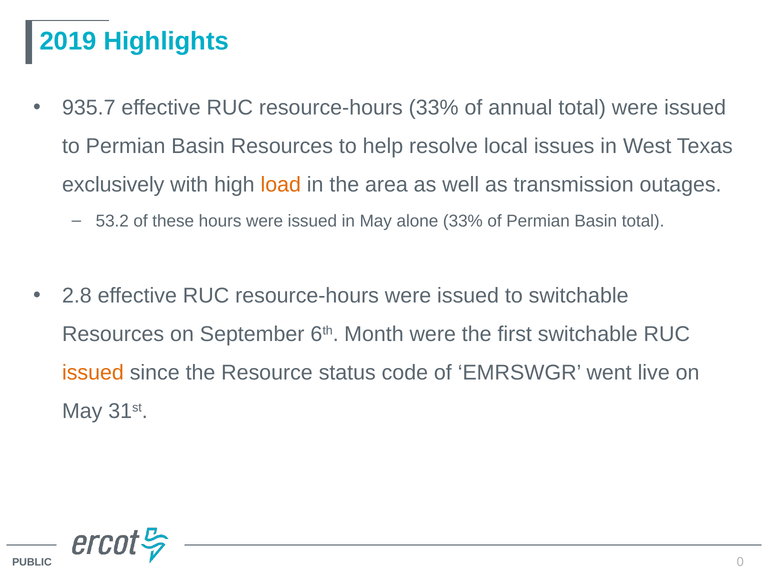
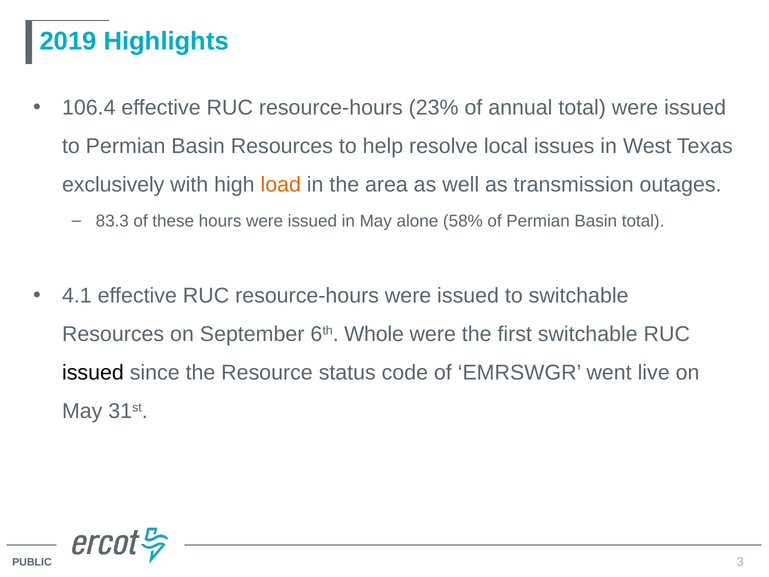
935.7: 935.7 -> 106.4 (89, 108)
resource-hours 33%: 33% -> 23% (434, 108)
53.2: 53.2 -> 83.3 (112, 221)
alone 33%: 33% -> 58% (463, 221)
2.8: 2.8 -> 4.1 (77, 296)
Month: Month -> Whole (374, 334)
issued colour: orange -> black (93, 373)
0: 0 -> 3 (740, 562)
